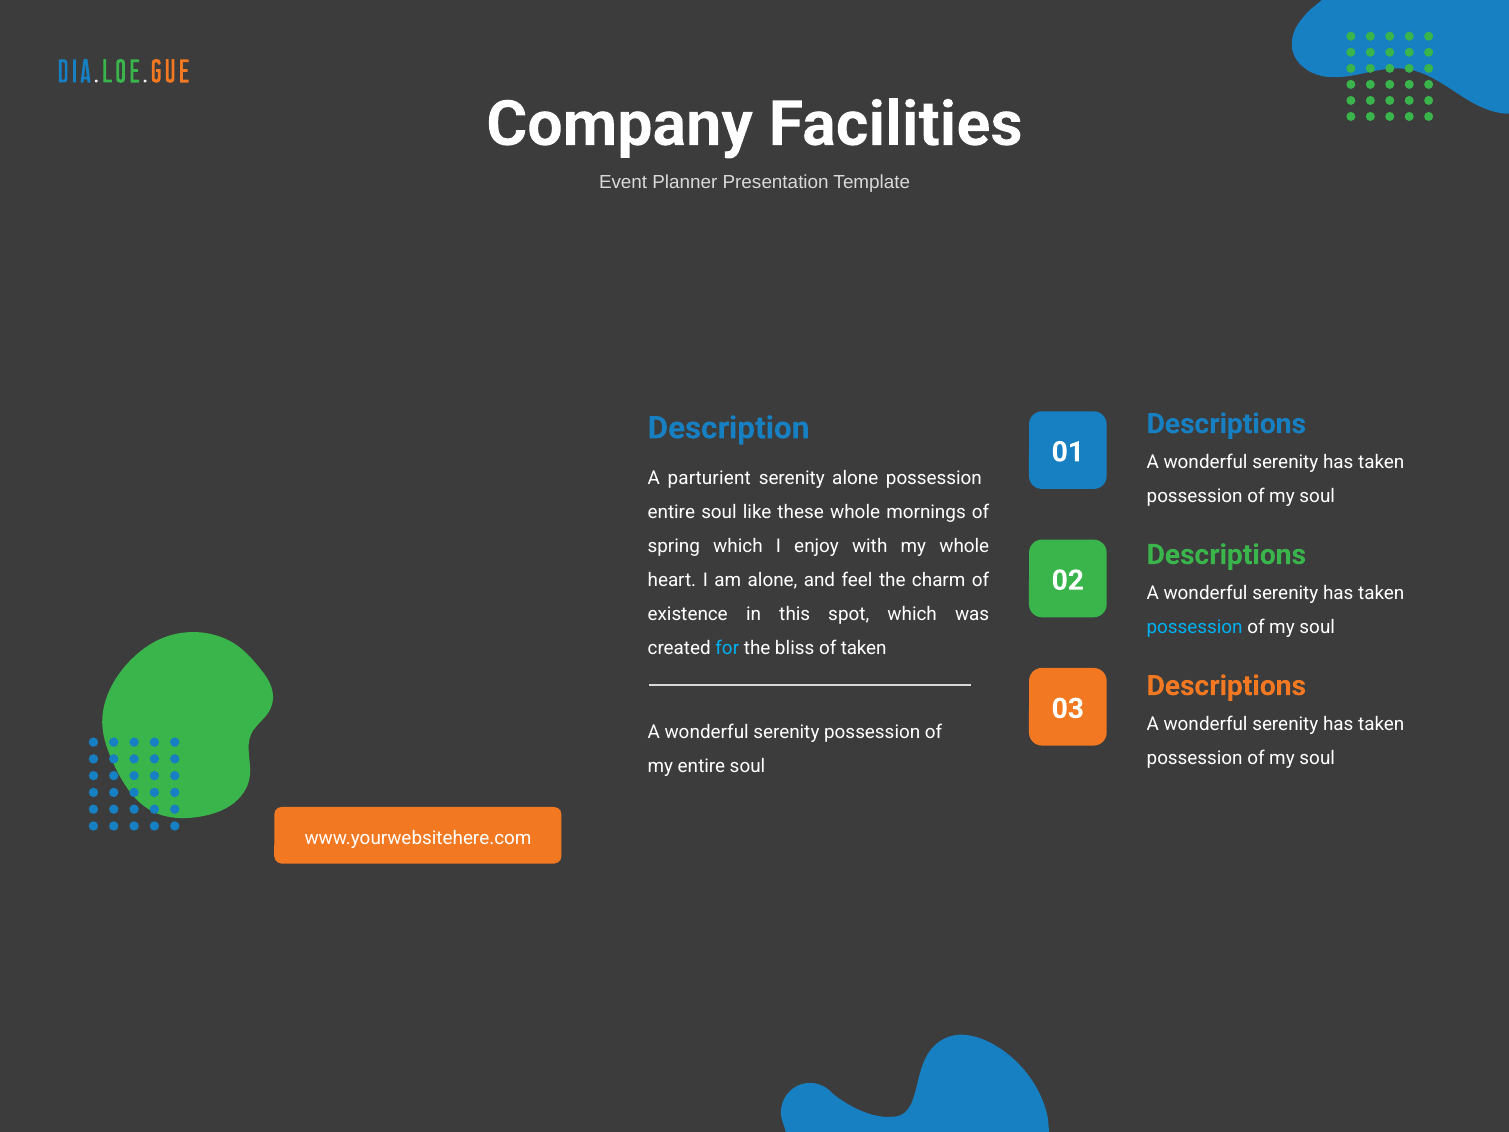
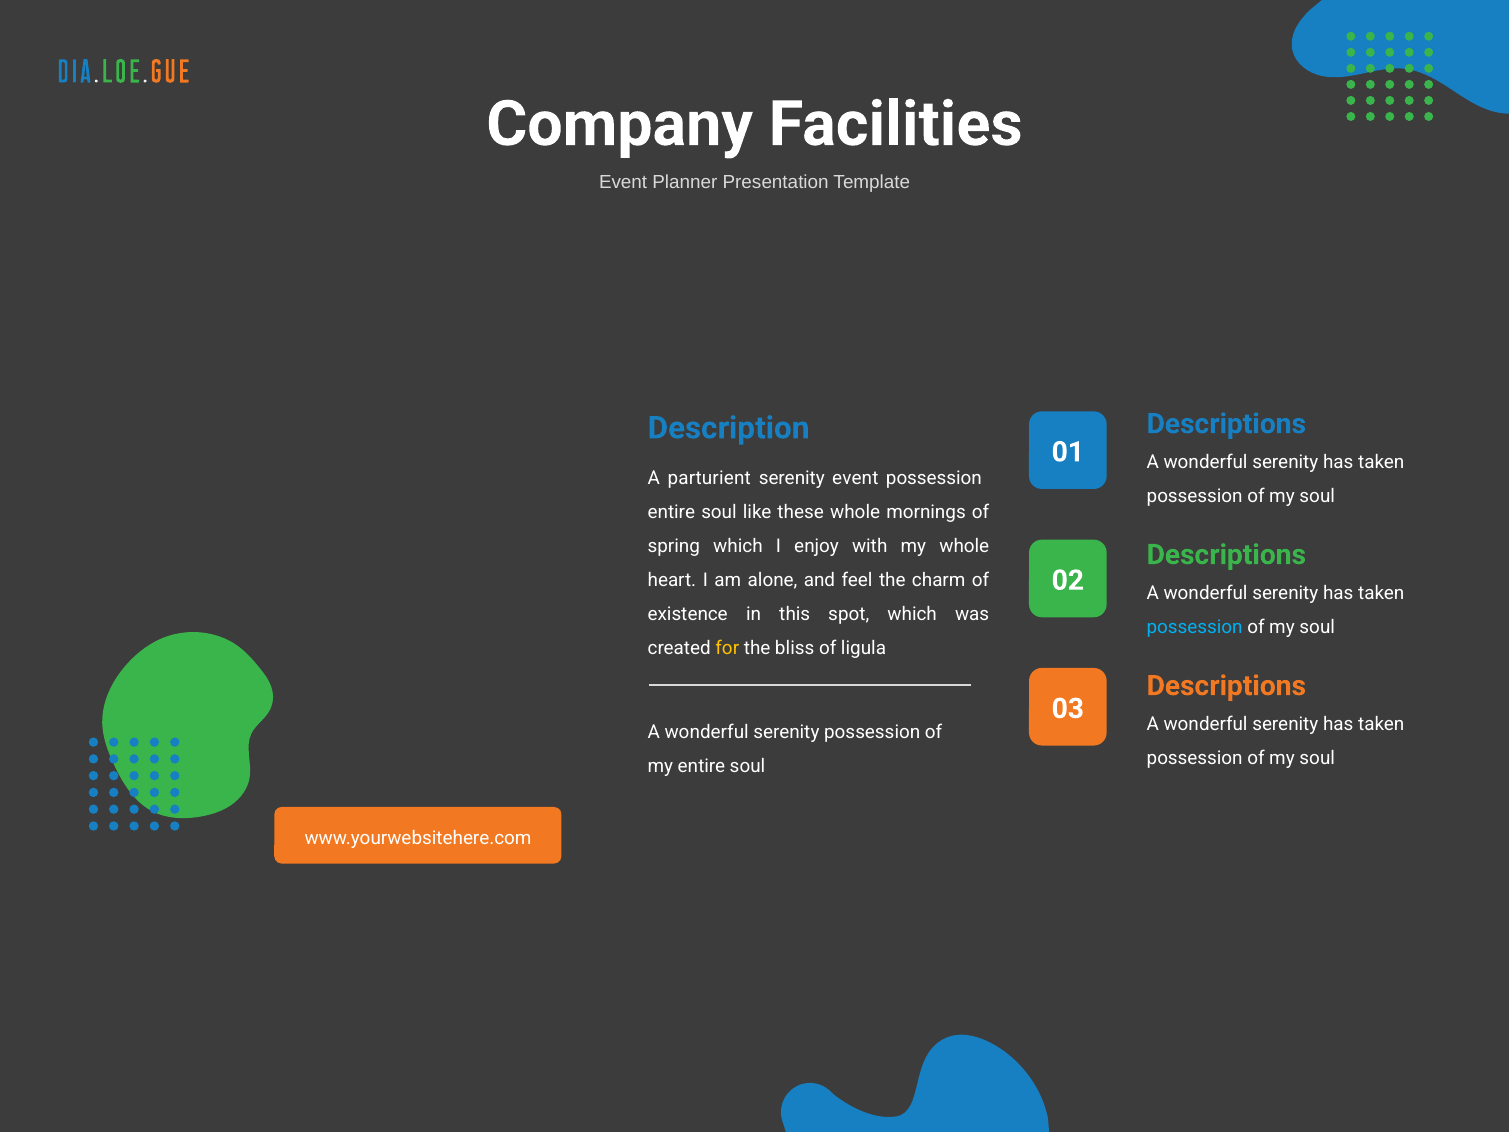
serenity alone: alone -> event (855, 478)
for colour: light blue -> yellow (727, 648)
of taken: taken -> ligula (864, 648)
